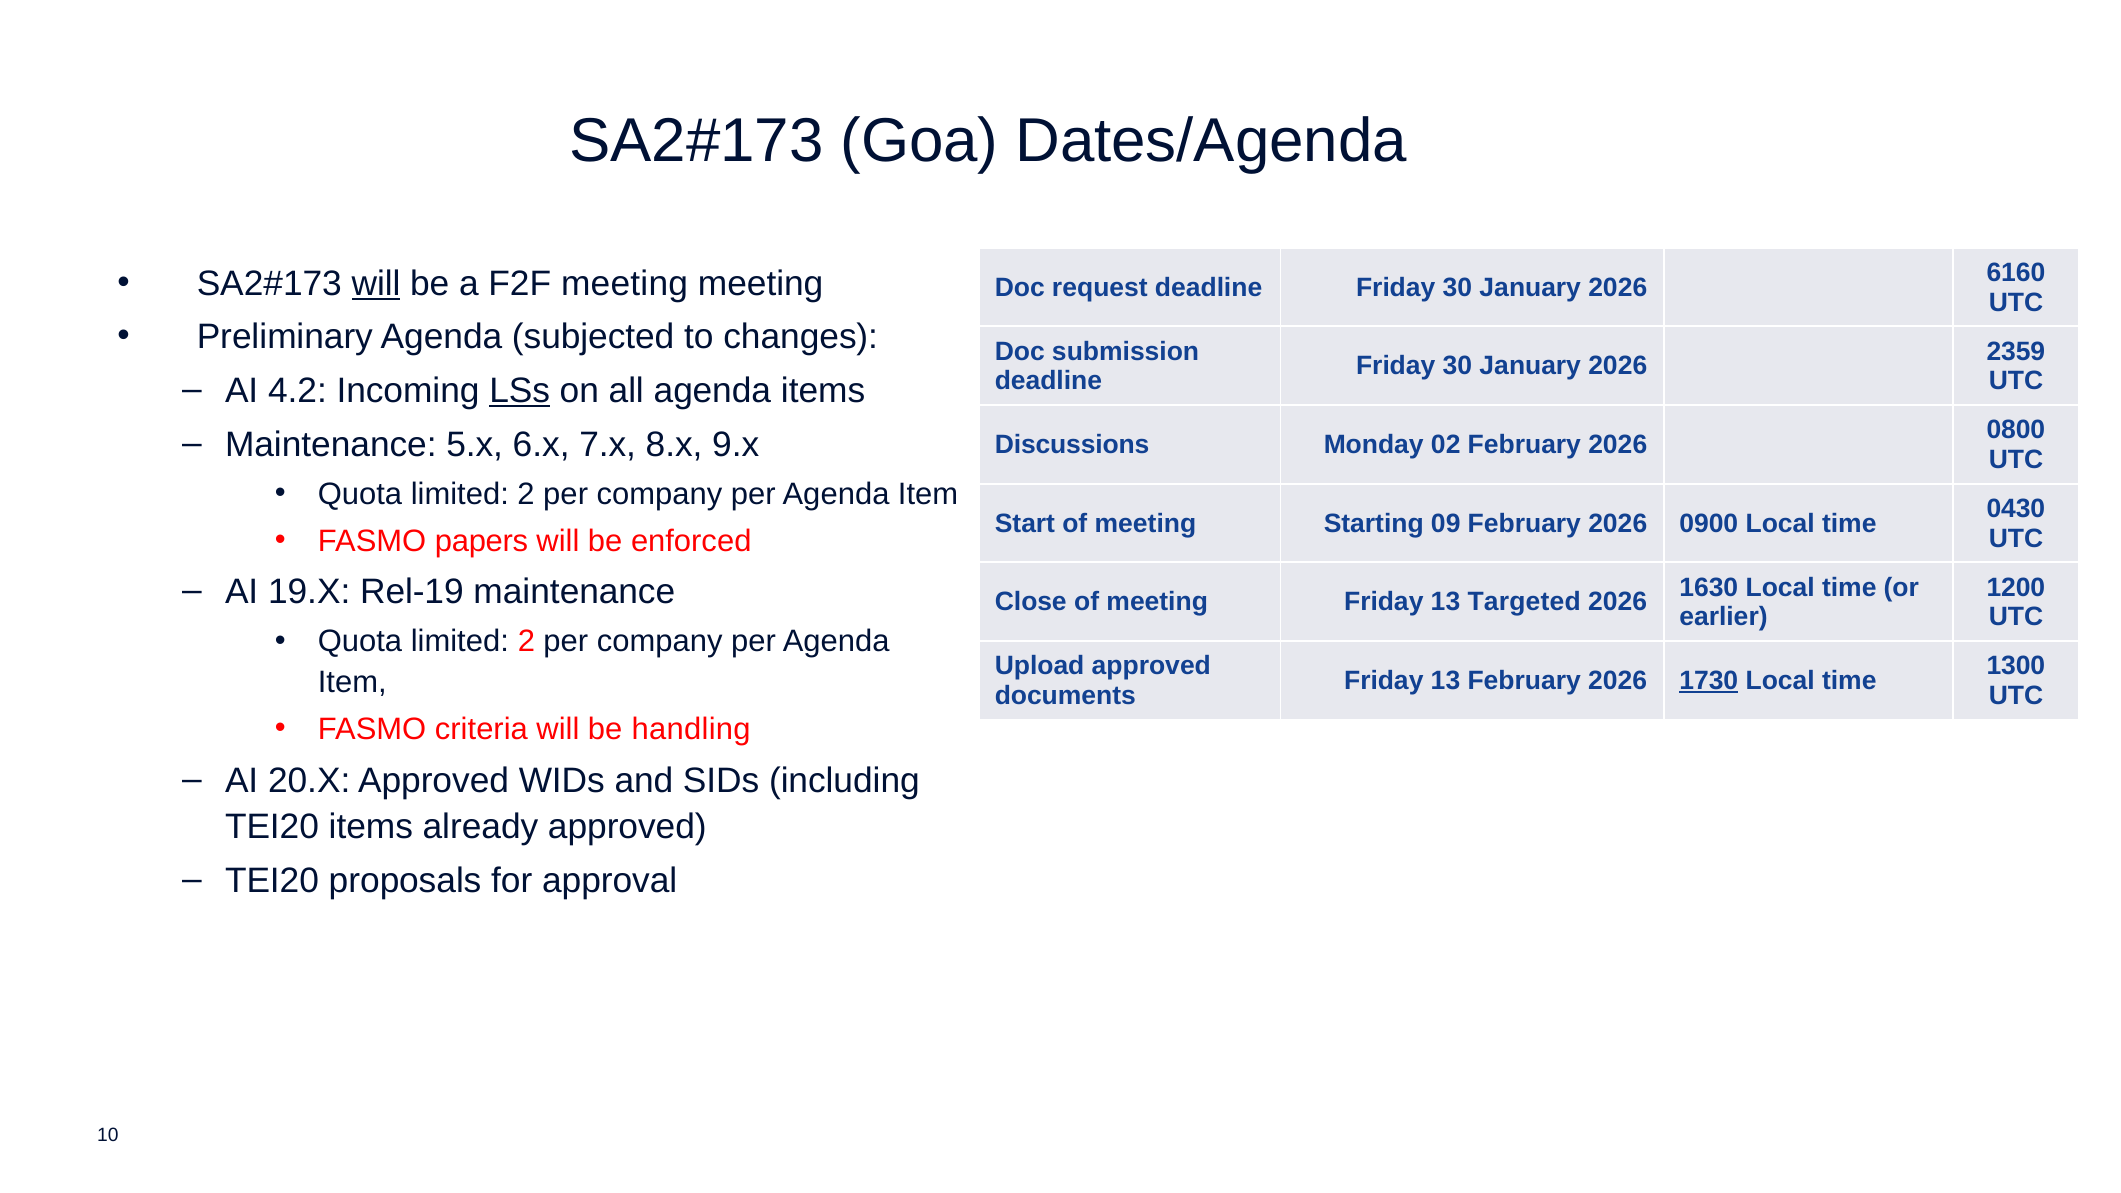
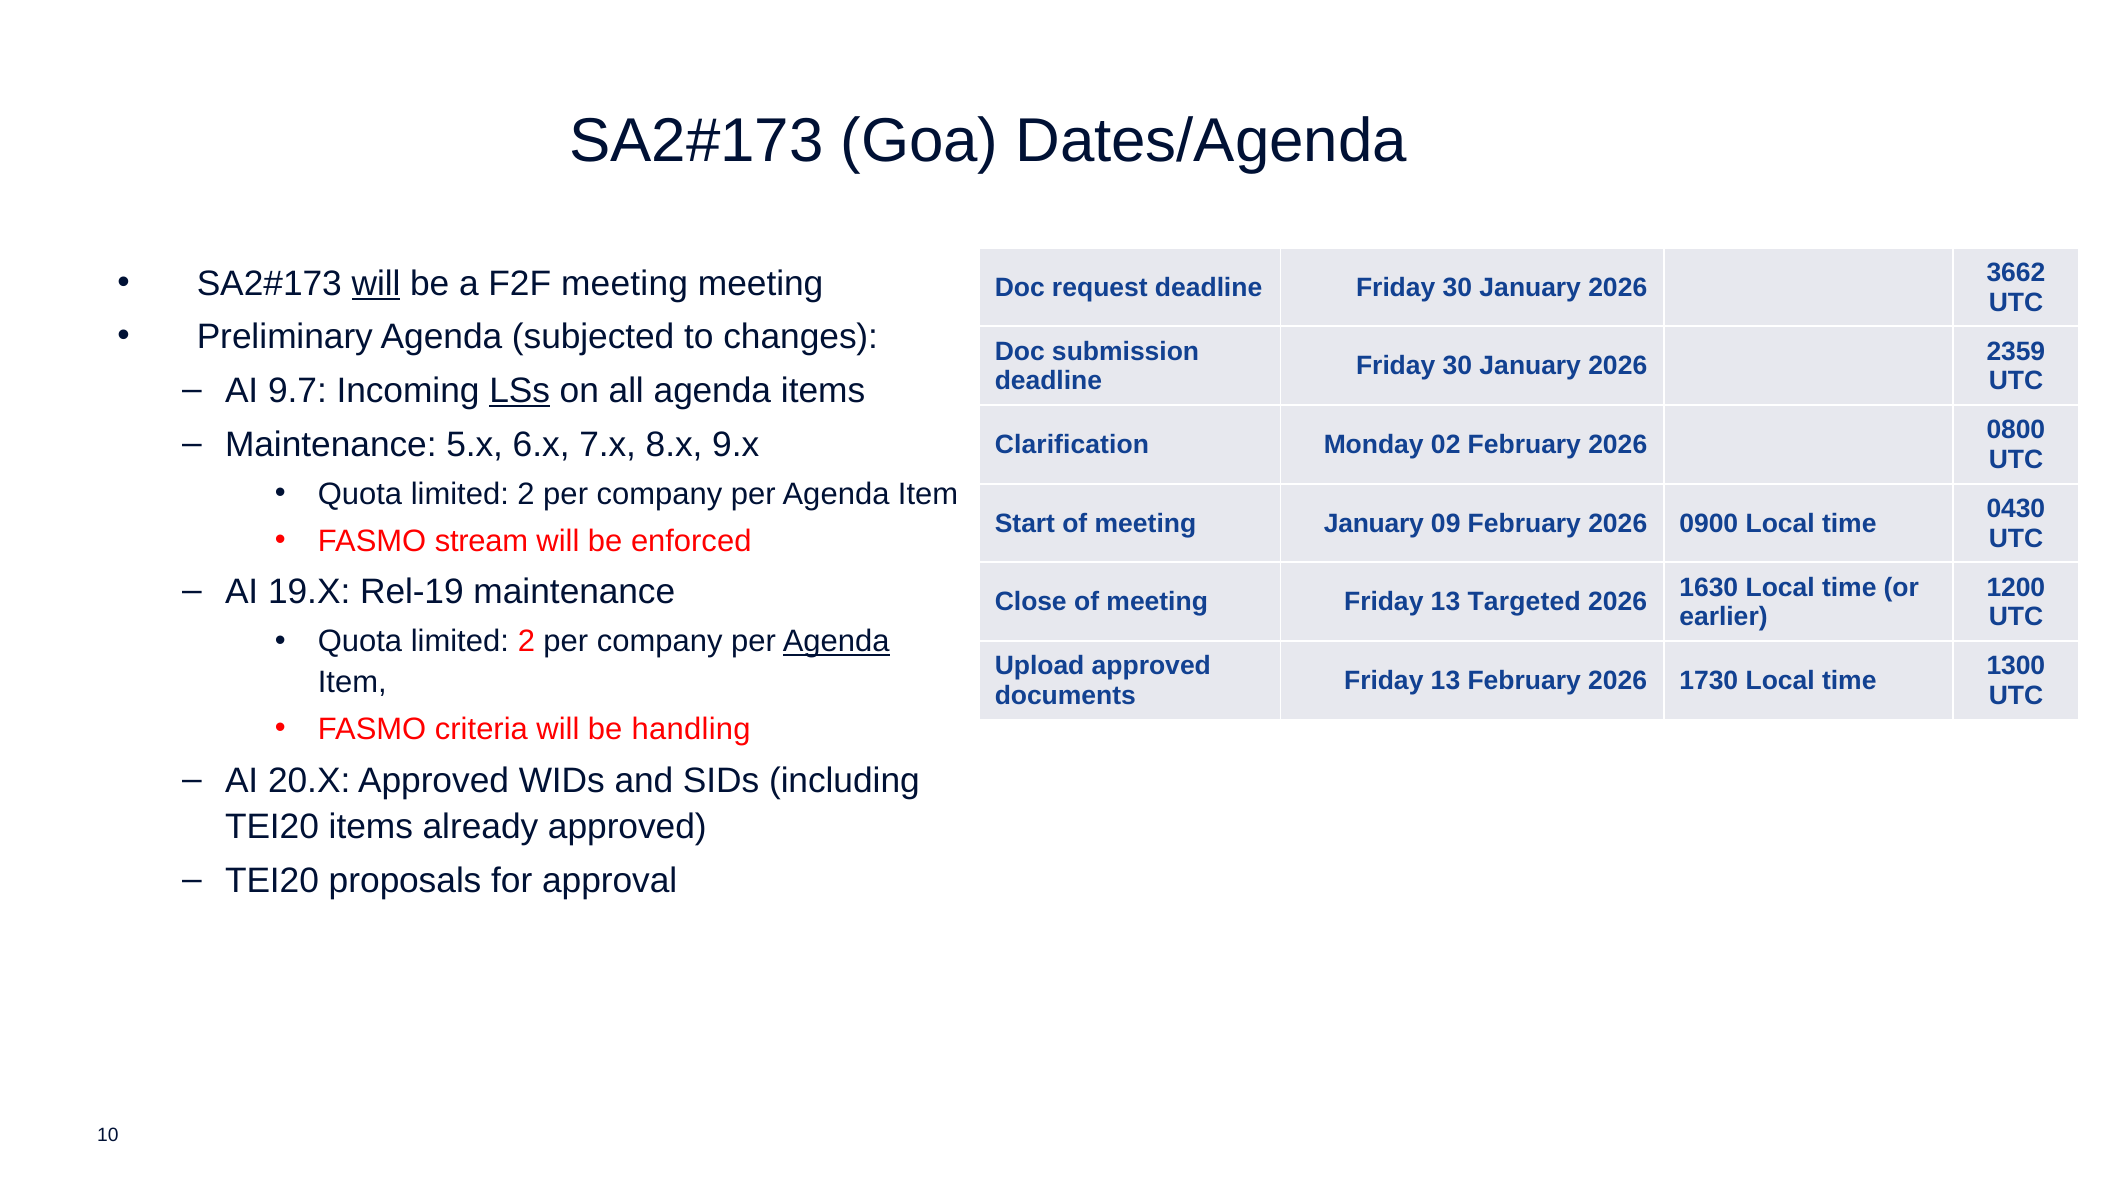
6160: 6160 -> 3662 (2016, 273)
4.2: 4.2 -> 9.7 (297, 391)
Discussions: Discussions -> Clarification (1072, 445)
meeting Starting: Starting -> January (1374, 524)
papers: papers -> stream (482, 541)
Agenda underline: none -> present (836, 642)
1730 underline: present -> none (1709, 681)
